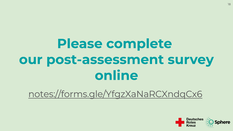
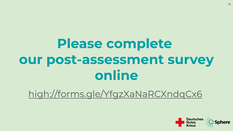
notes://forms.gle/YfgzXaNaRCXndqCx6: notes://forms.gle/YfgzXaNaRCXndqCx6 -> high://forms.gle/YfgzXaNaRCXndqCx6 (115, 94)
